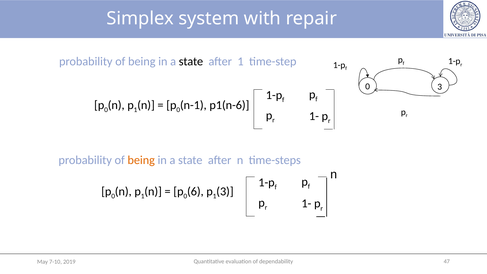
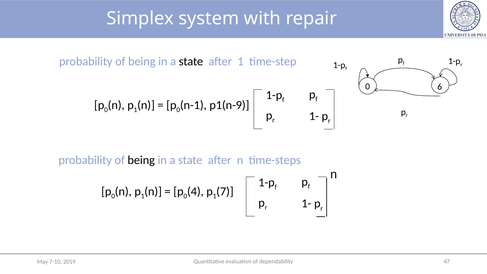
0 3: 3 -> 6 (440, 87)
p1(n-6: p1(n-6 -> p1(n-9 (229, 105)
being colour: orange -> black (141, 160)
6: 6 -> 4 (195, 191)
1 3: 3 -> 7 (225, 191)
